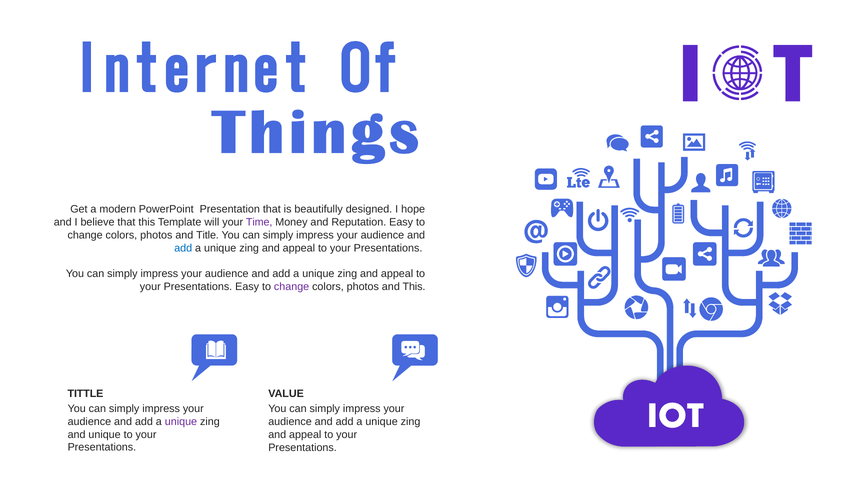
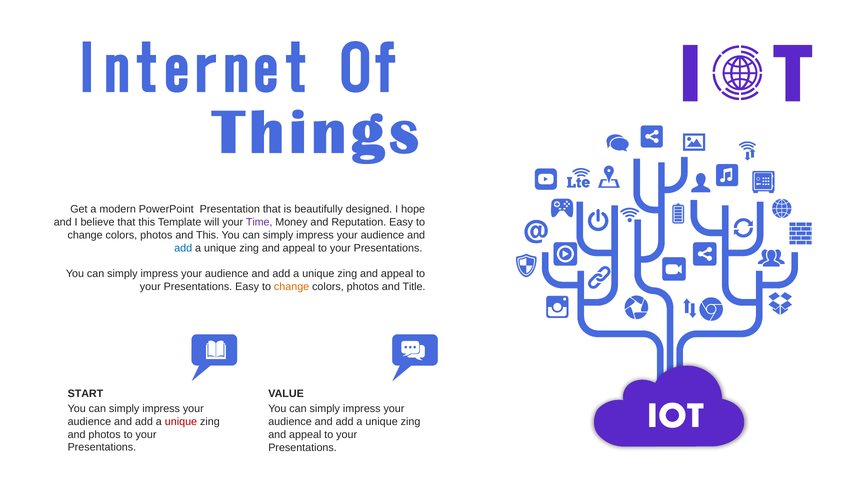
and Title: Title -> This (207, 235)
change colour: purple -> orange (292, 287)
and This: This -> Title (414, 287)
TITTLE: TITTLE -> START (85, 394)
unique colour: purple -> red (181, 421)
and unique: unique -> photos (105, 434)
